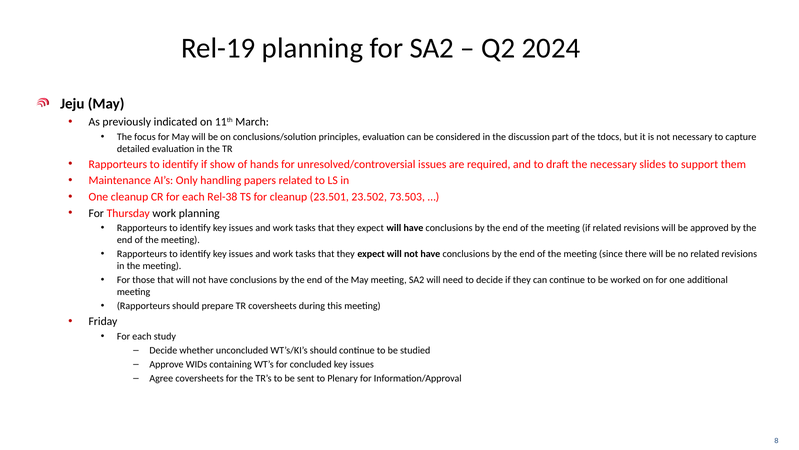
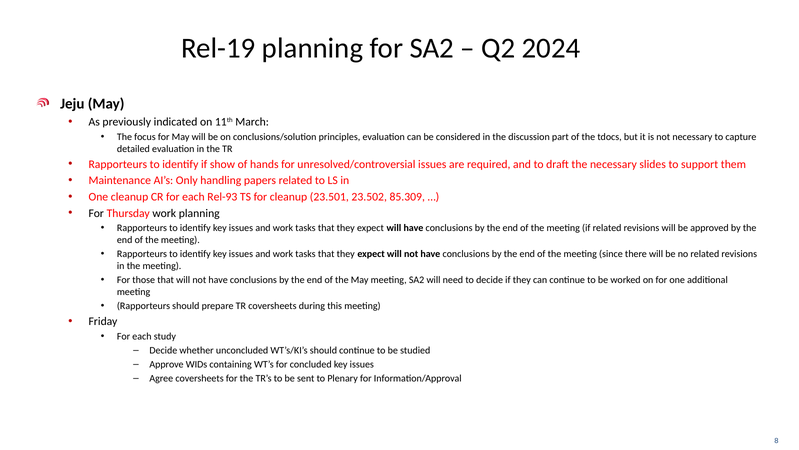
Rel-38: Rel-38 -> Rel-93 (222, 197)
73.503: 73.503 -> 85.309 (407, 197)
